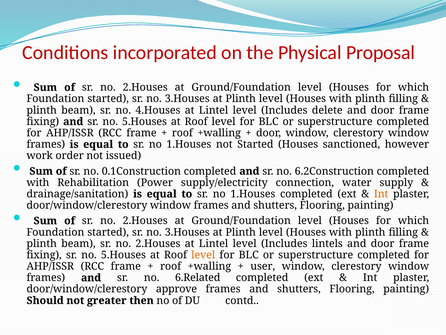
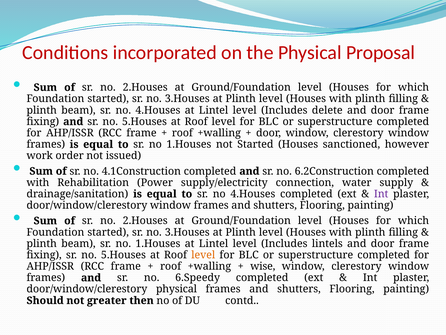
0.1Construction: 0.1Construction -> 4.1Construction (141, 171)
1.Houses: 1.Houses -> 4.Houses (253, 194)
Int colour: orange -> purple (381, 194)
beam sr no 2.Houses: 2.Houses -> 1.Houses (158, 243)
user: user -> wise (263, 266)
6.Related: 6.Related -> 6.Speedy (198, 277)
door/window/clerestory approve: approve -> physical (176, 289)
